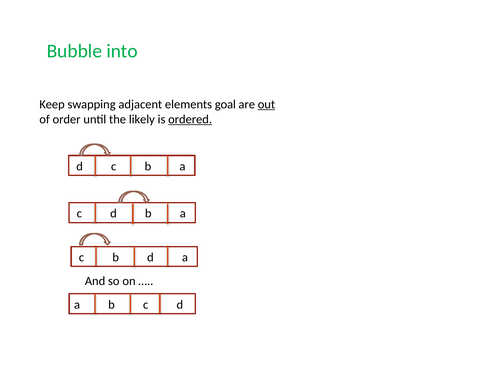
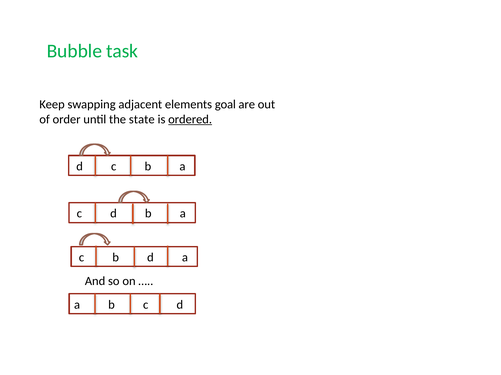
into: into -> task (122, 51)
out underline: present -> none (266, 105)
likely: likely -> state (142, 120)
